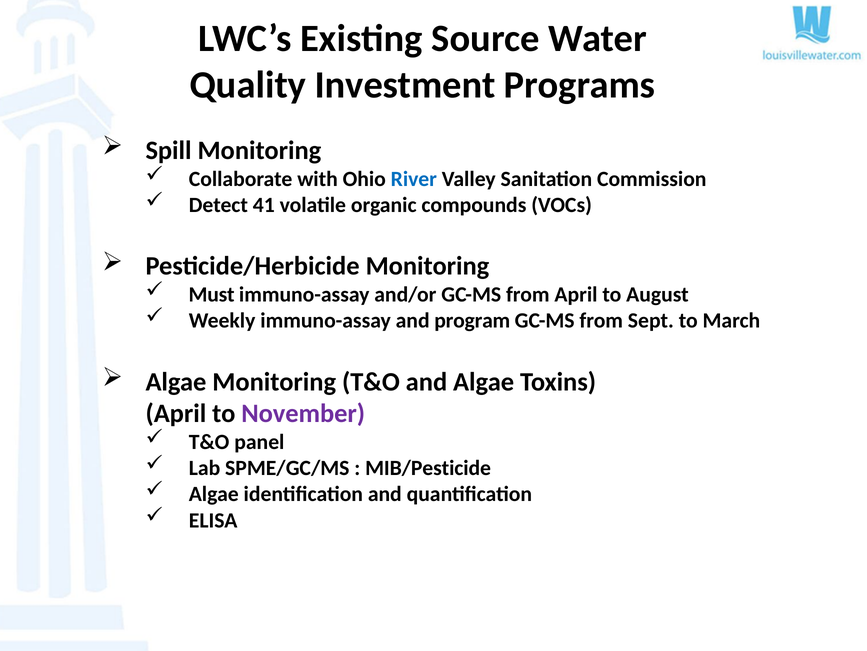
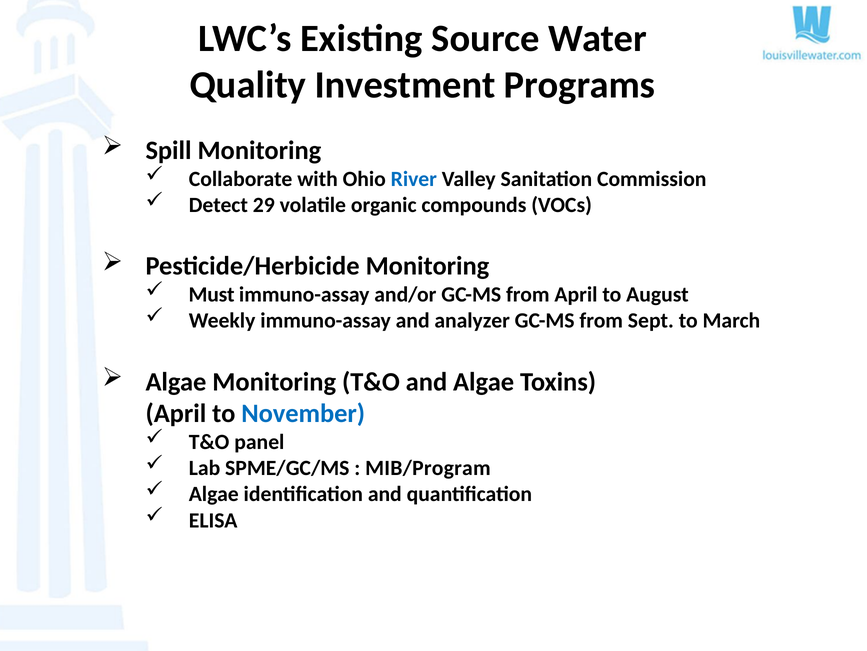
41: 41 -> 29 (264, 205)
program: program -> analyzer (472, 320)
November colour: purple -> blue (303, 413)
MIB/Pesticide: MIB/Pesticide -> MIB/Program (428, 468)
